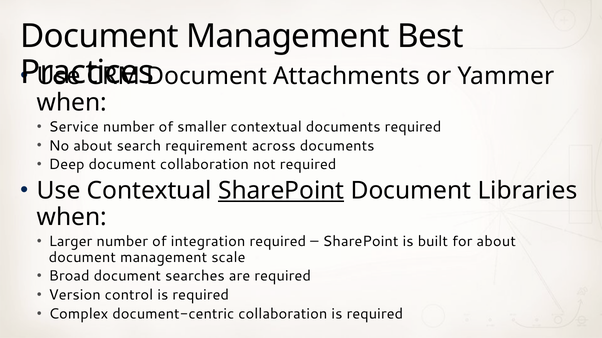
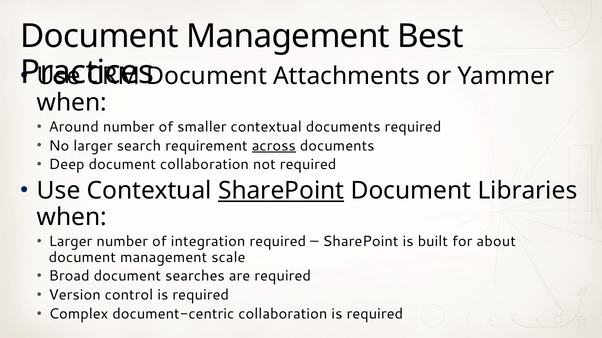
Service: Service -> Around (74, 127)
No about: about -> larger (93, 146)
across underline: none -> present (274, 146)
